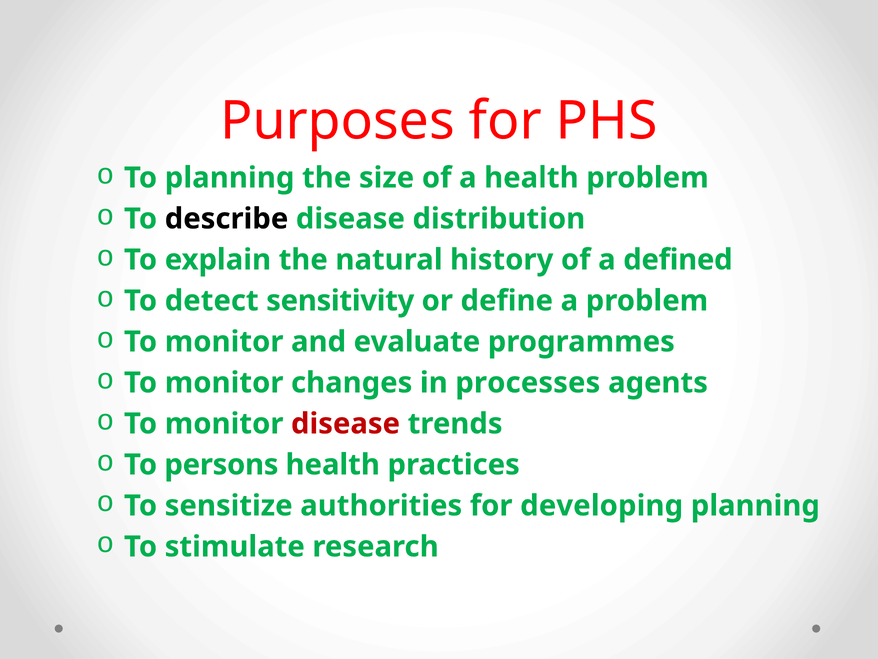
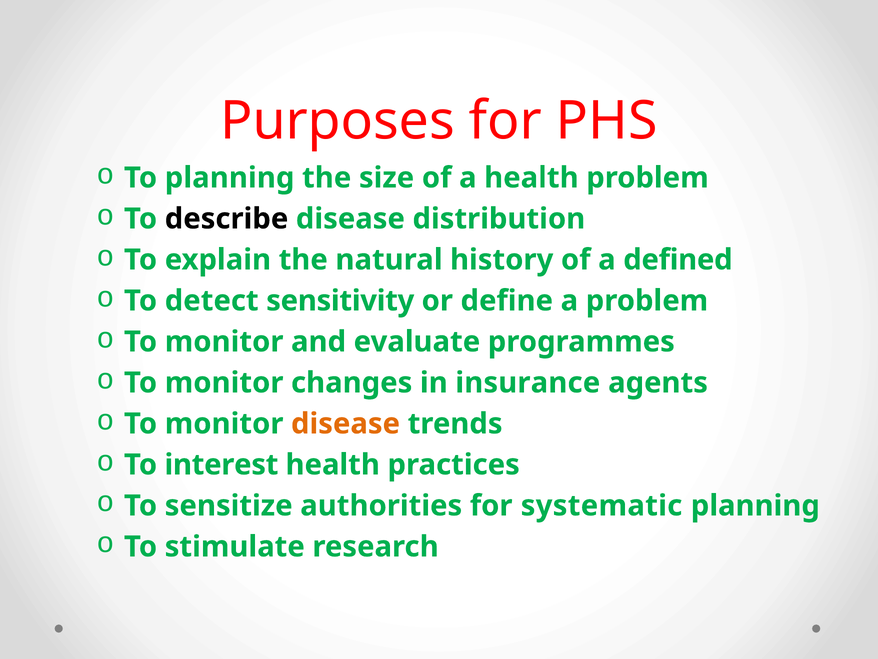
processes: processes -> insurance (528, 382)
disease colour: red -> orange (346, 423)
persons: persons -> interest (221, 464)
developing: developing -> systematic (602, 505)
